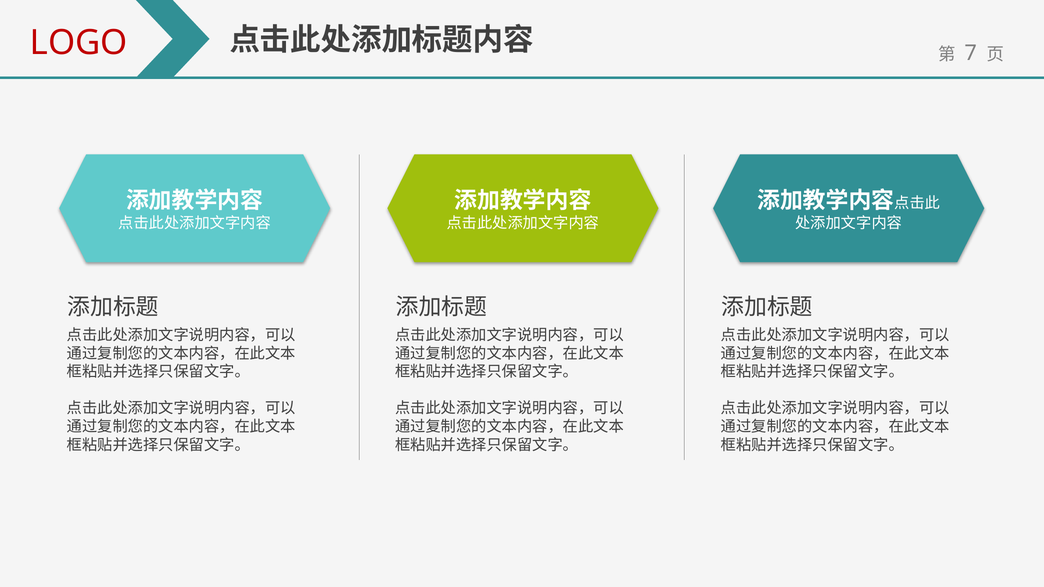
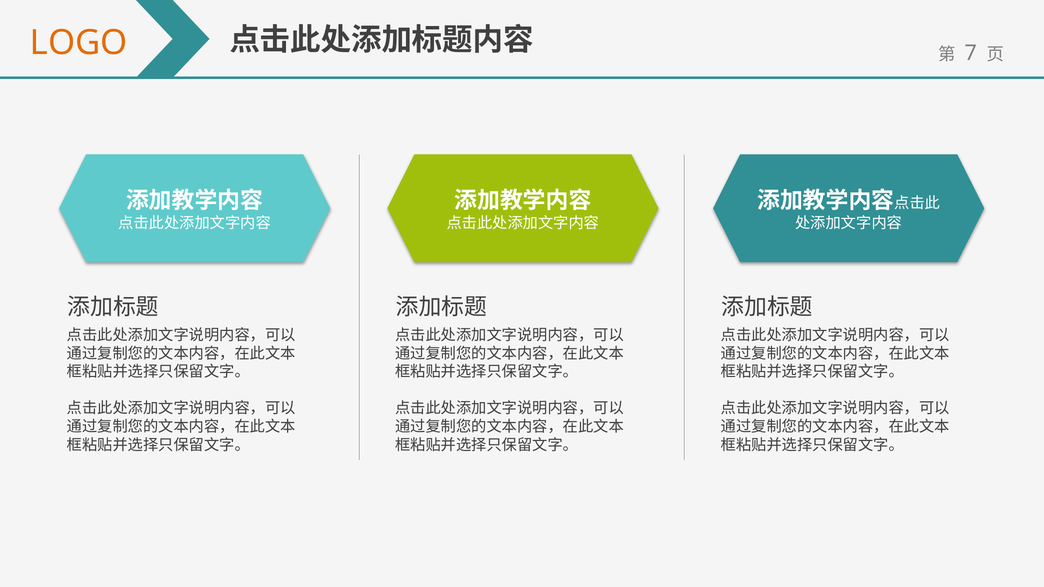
LOGO colour: red -> orange (79, 43)
